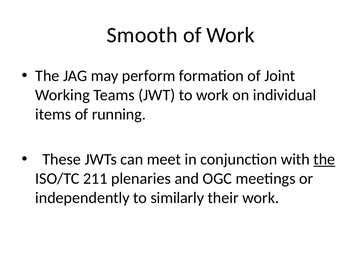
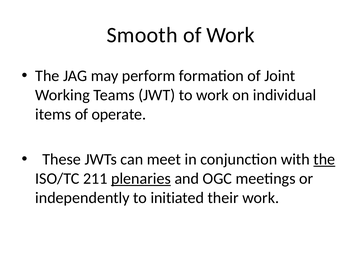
running: running -> operate (119, 114)
plenaries underline: none -> present (141, 178)
similarly: similarly -> initiated (177, 198)
